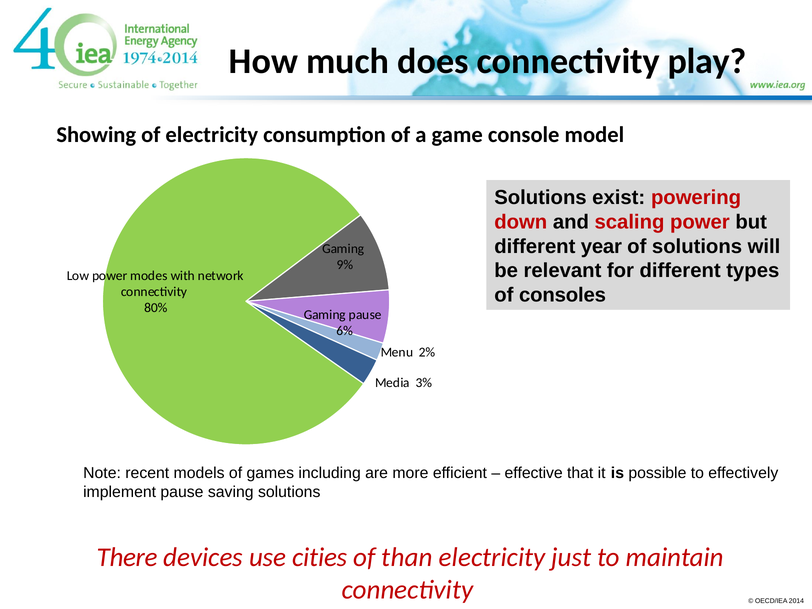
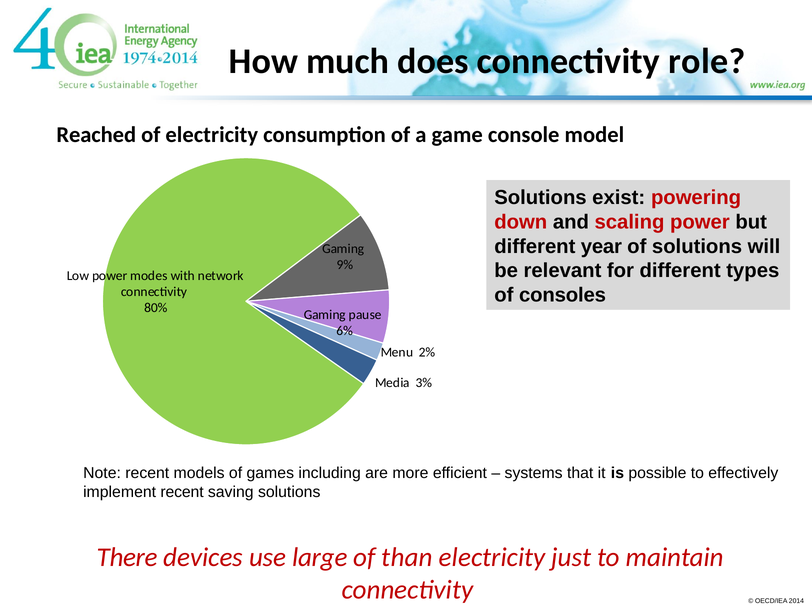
play: play -> role (707, 61)
Showing: Showing -> Reached (96, 135)
effective: effective -> systems (534, 473)
implement pause: pause -> recent (182, 492)
cities: cities -> large (320, 557)
